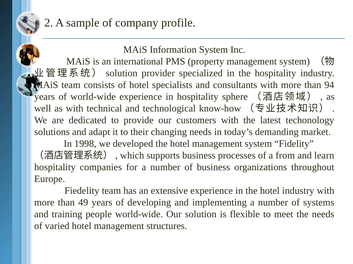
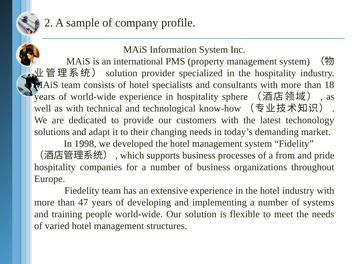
94: 94 -> 18 (329, 85)
learn: learn -> pride (324, 156)
49: 49 -> 47 (83, 203)
